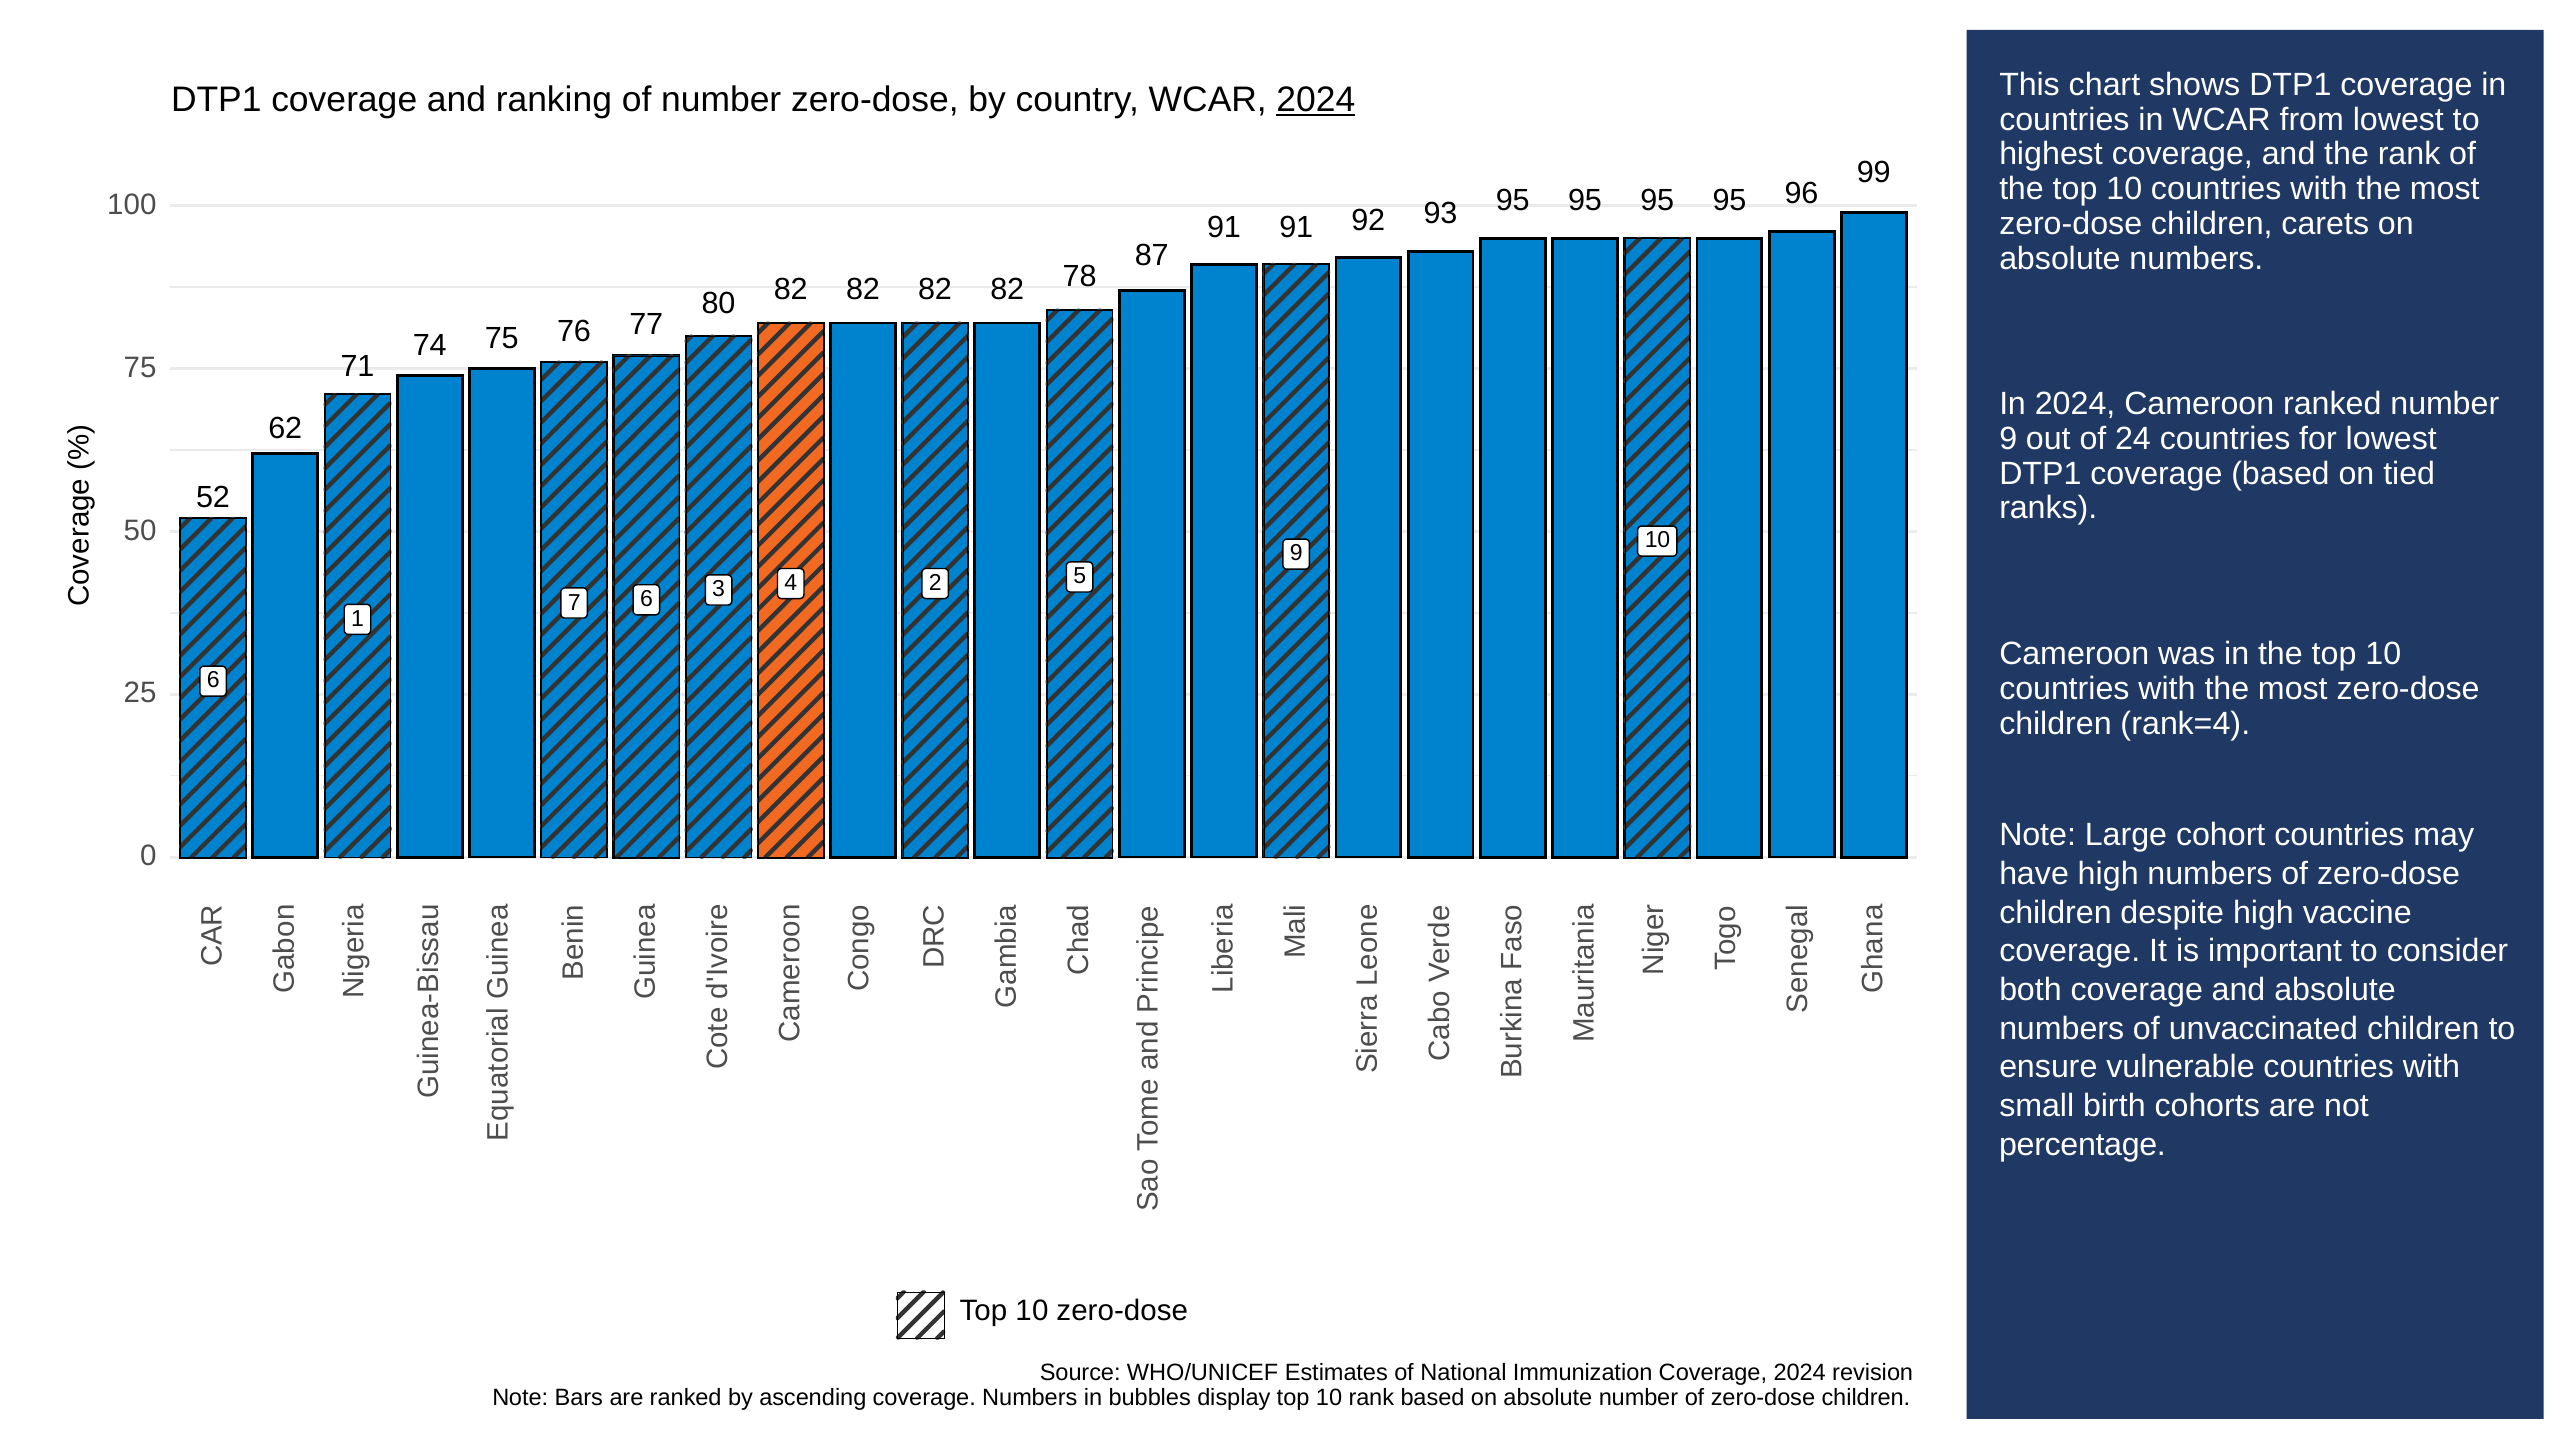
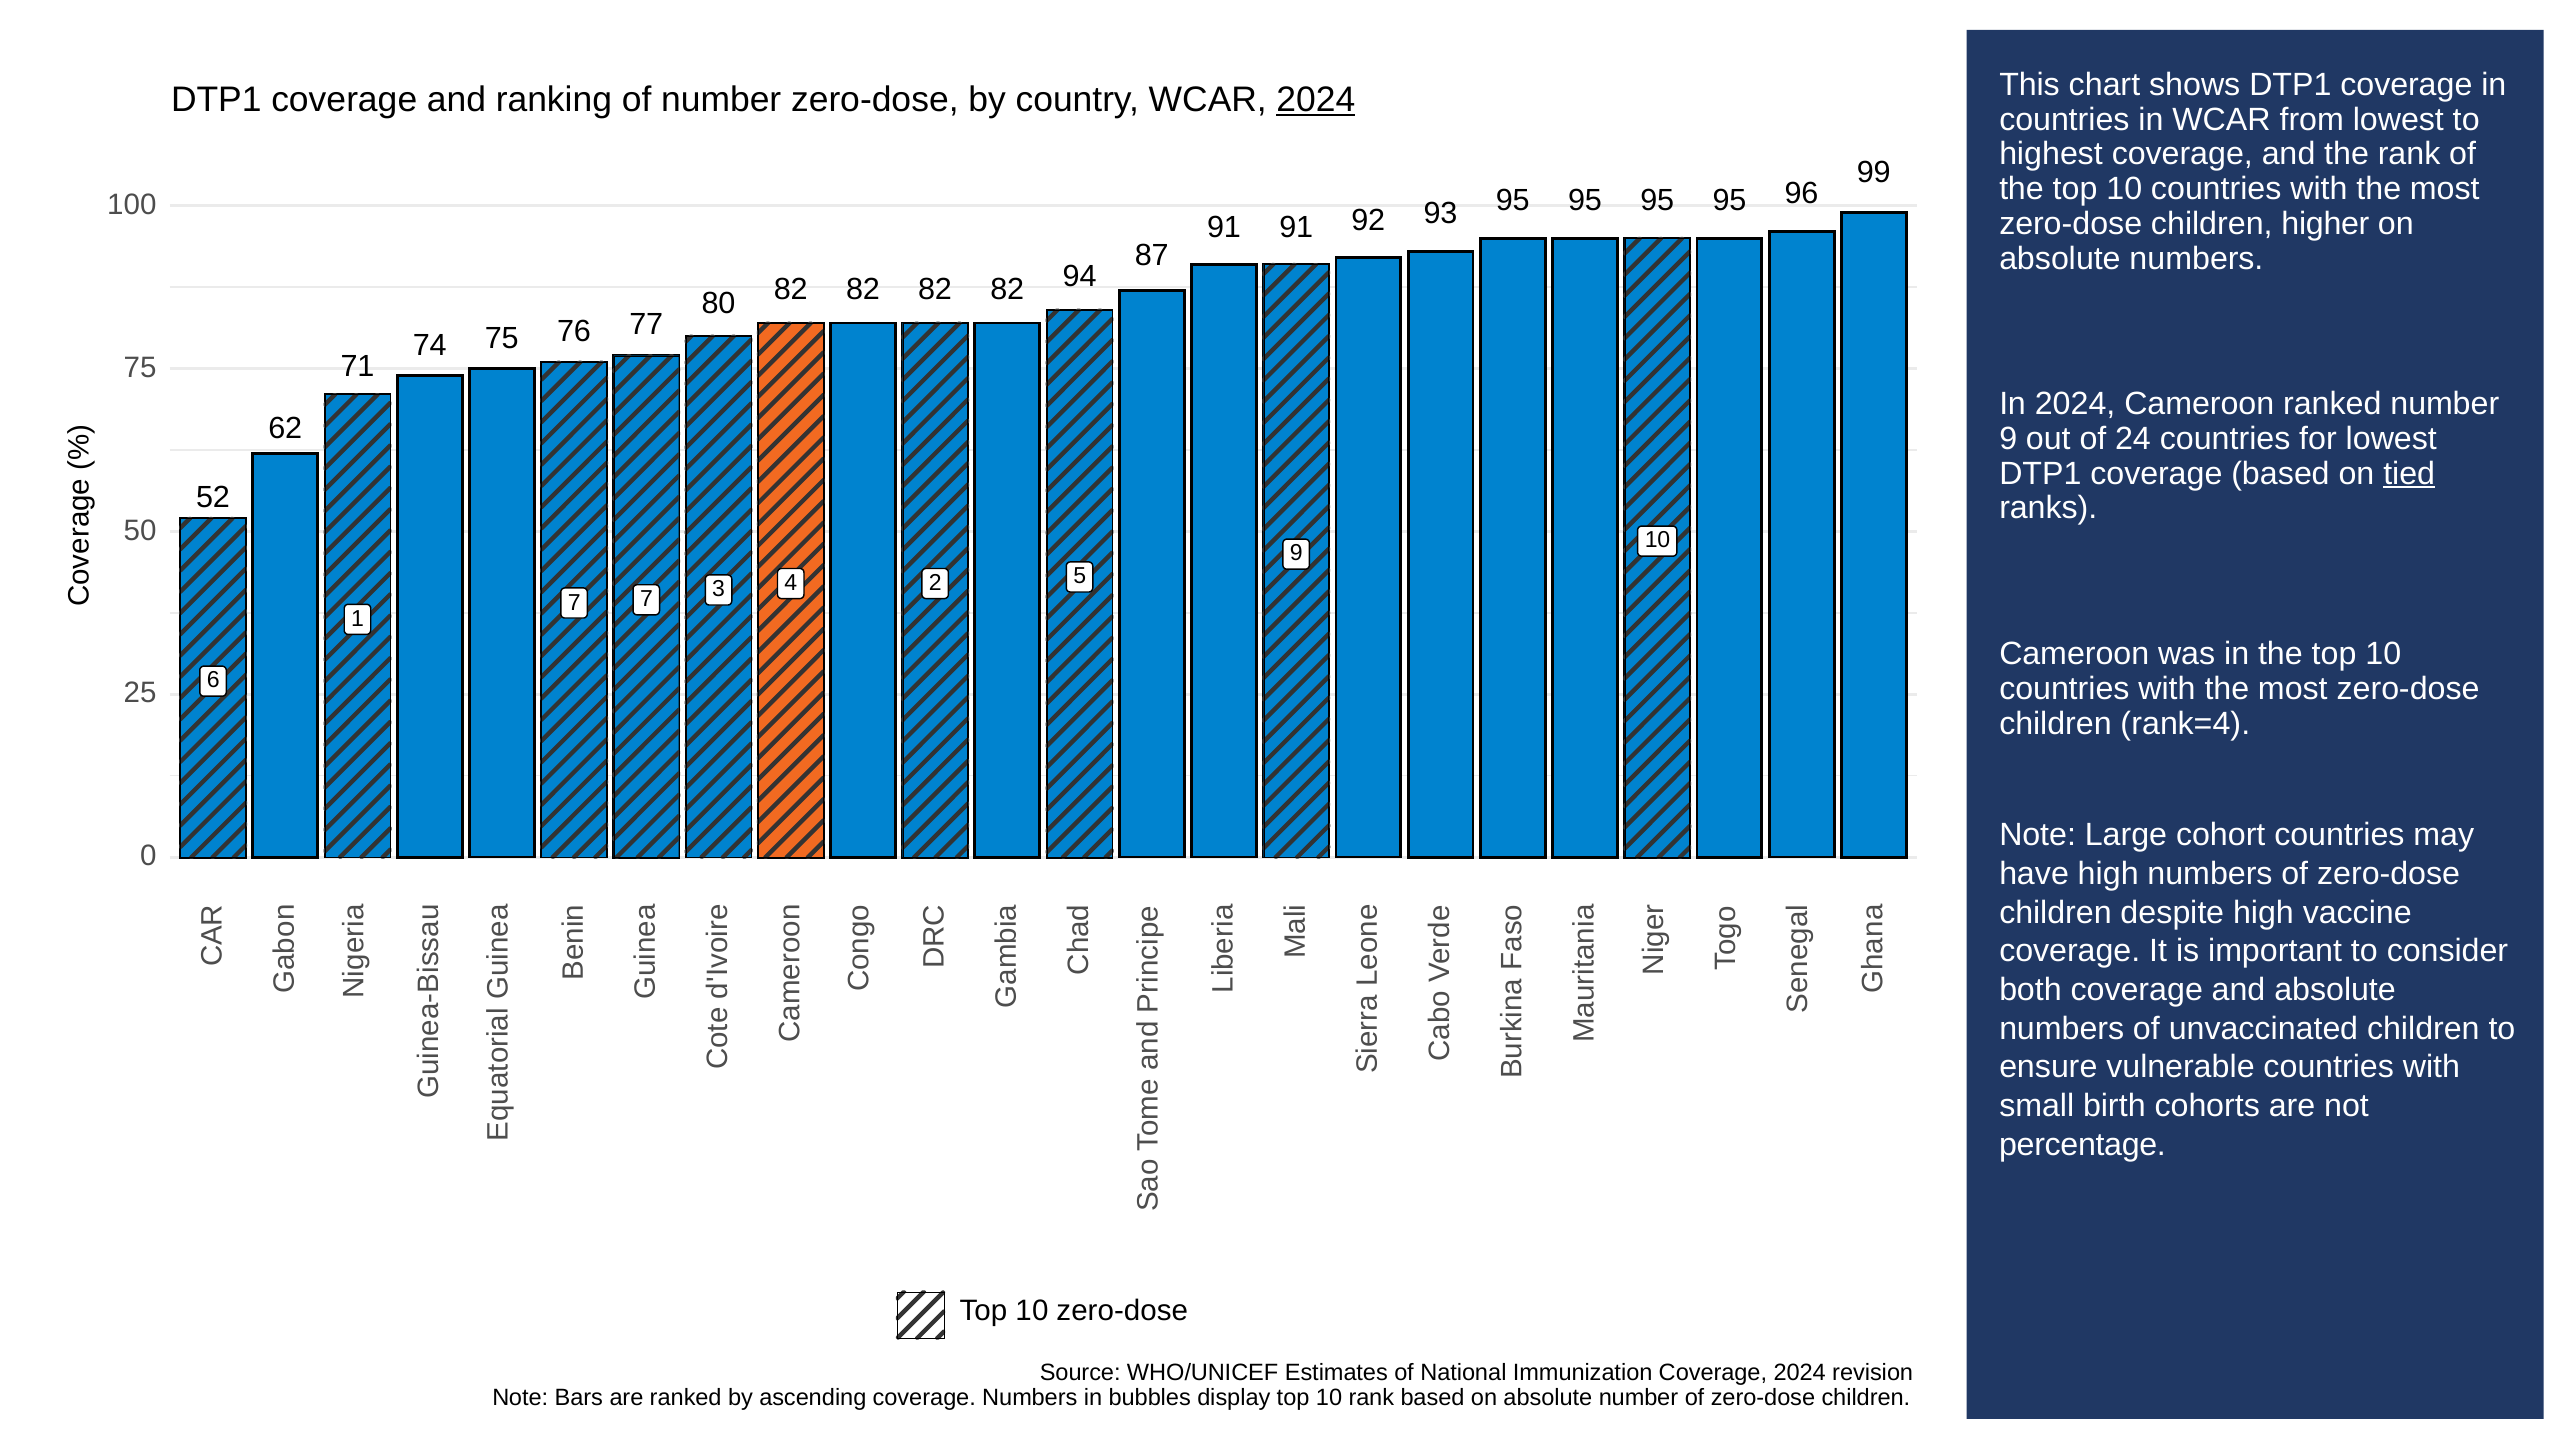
carets: carets -> higher (2325, 224)
78: 78 -> 94 (1080, 276)
tied underline: none -> present (2409, 474)
7 6: 6 -> 7 (646, 599)
